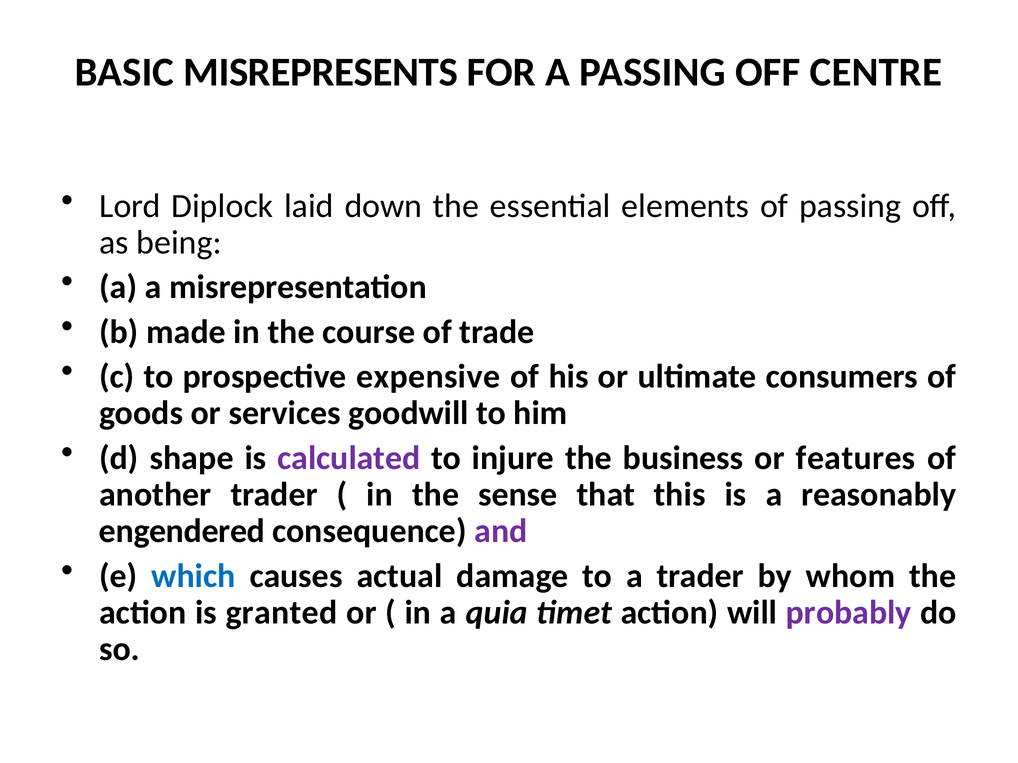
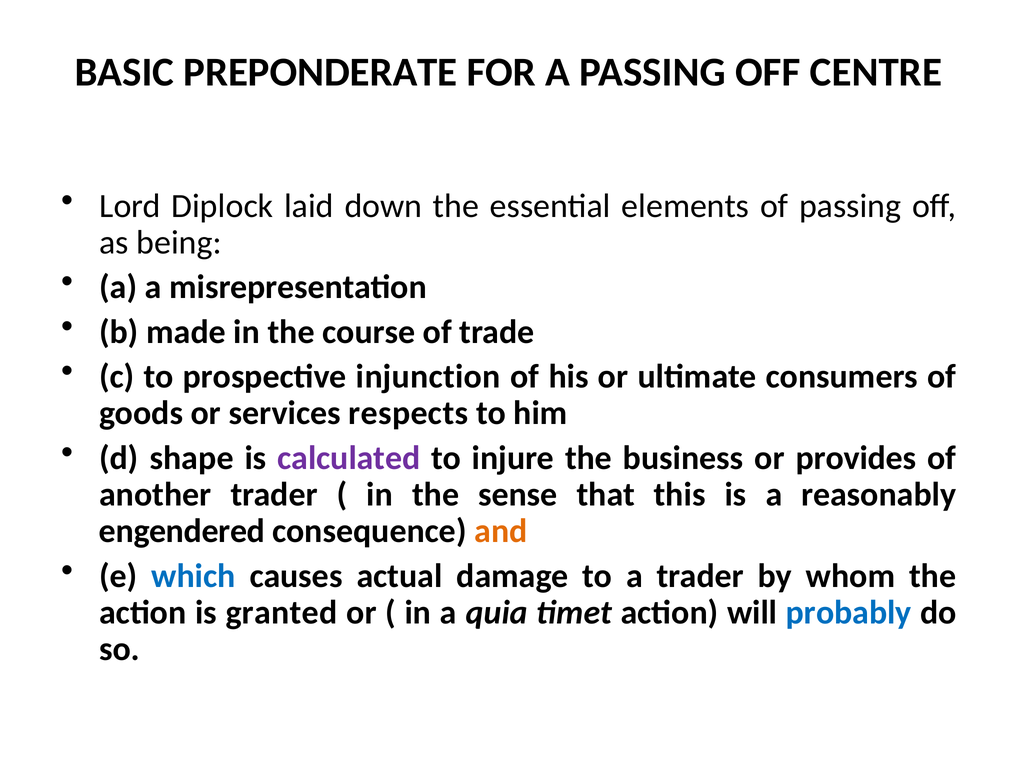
MISREPRESENTS: MISREPRESENTS -> PREPONDERATE (320, 72)
expensive: expensive -> injunction (428, 377)
goodwill: goodwill -> respects (408, 414)
features: features -> provides (856, 458)
and colour: purple -> orange (501, 532)
probably colour: purple -> blue (849, 613)
